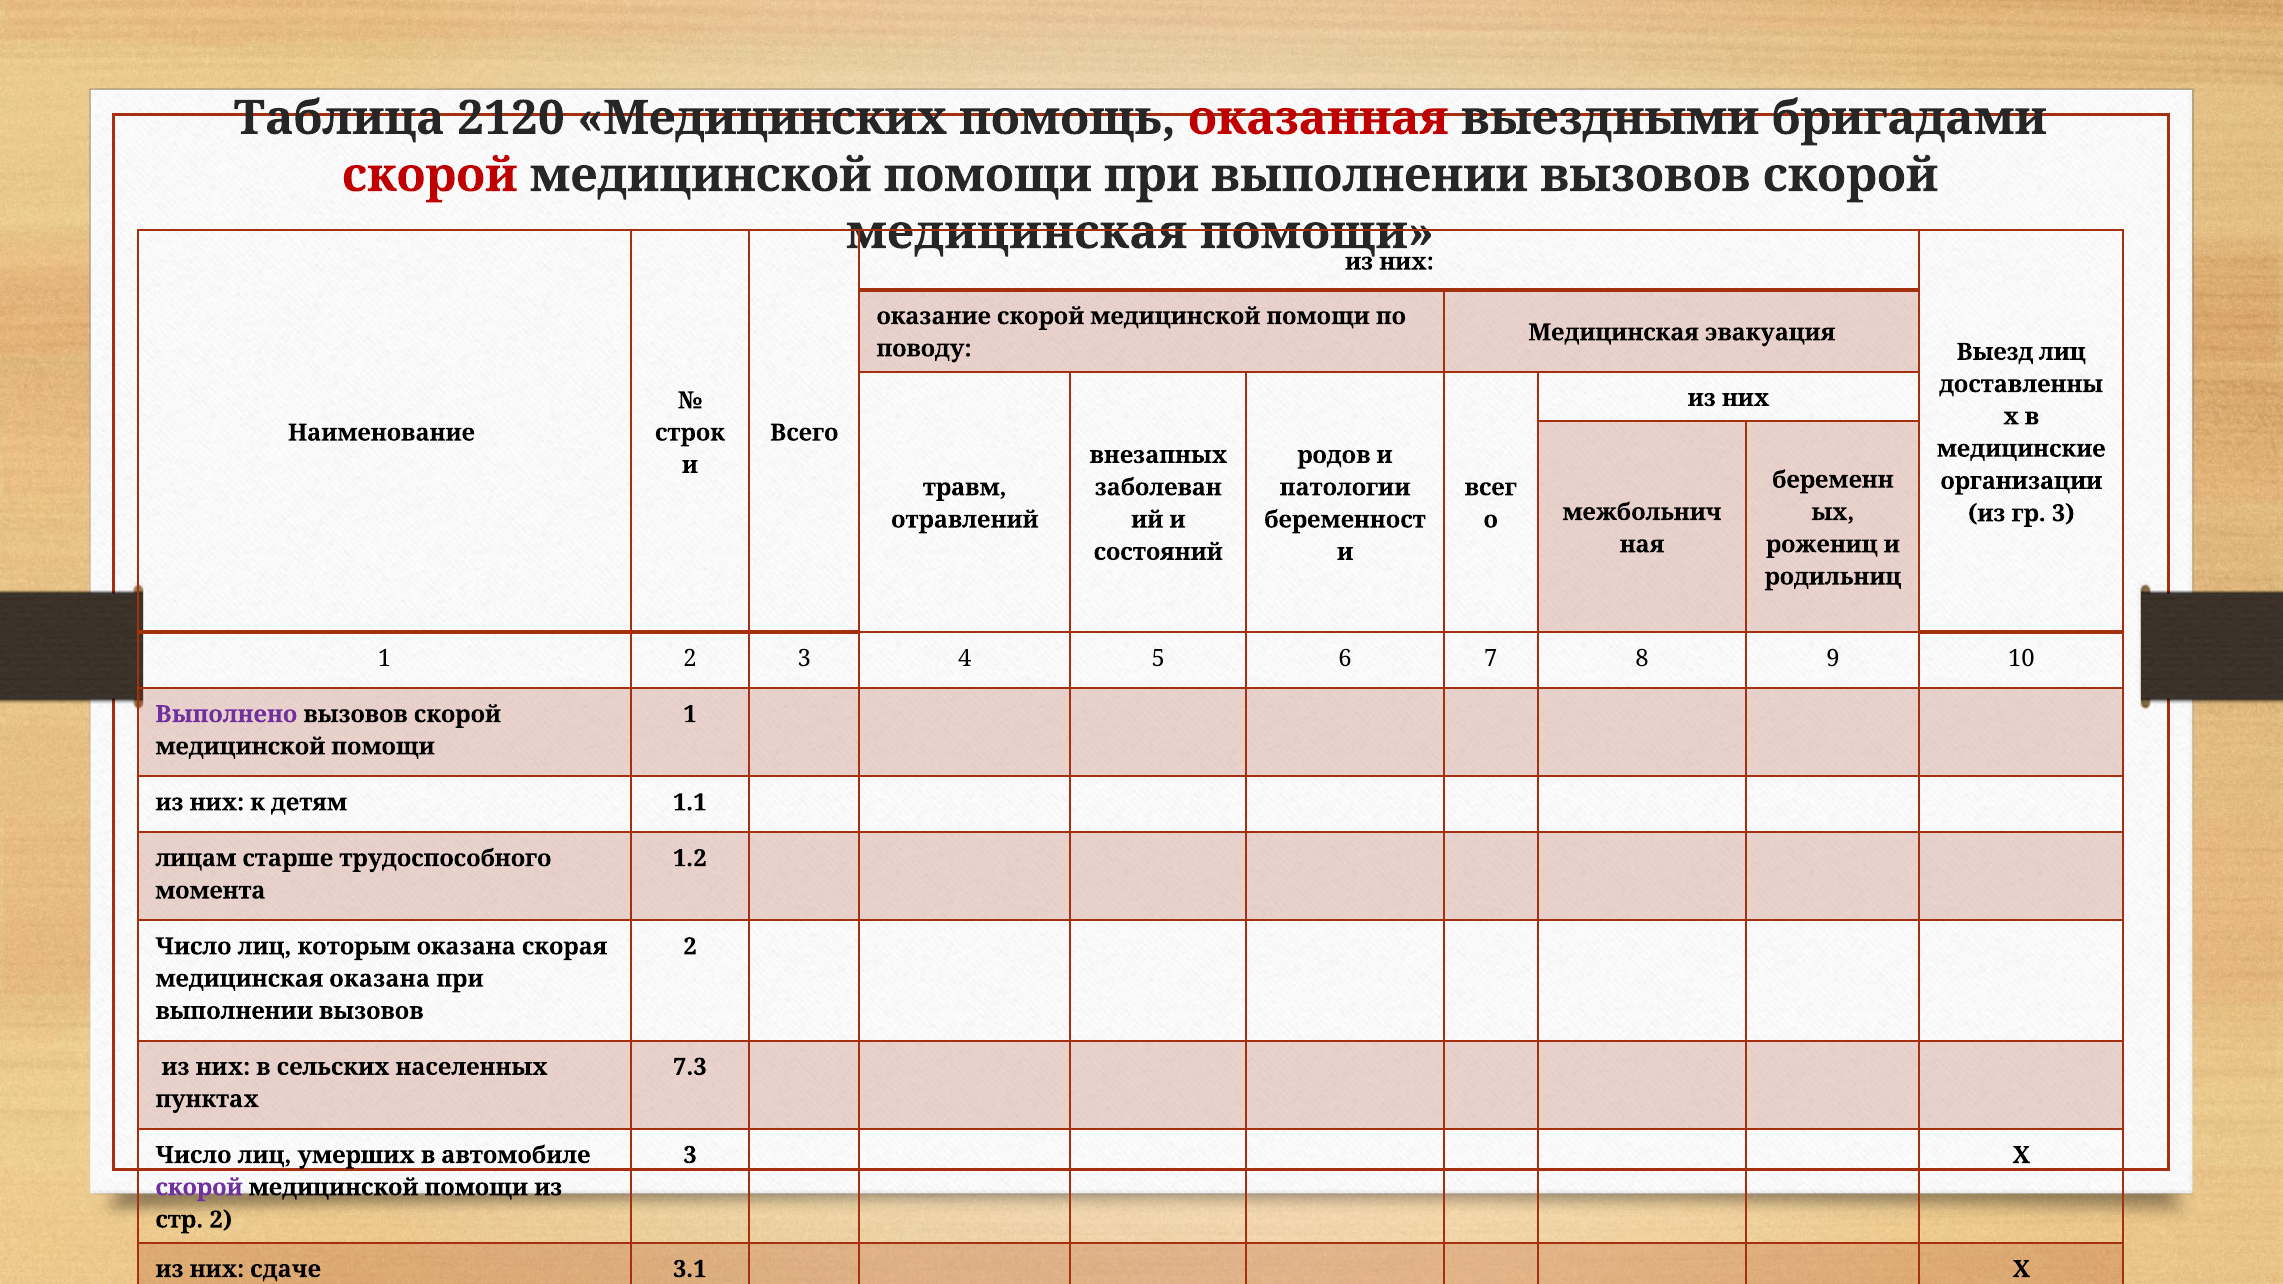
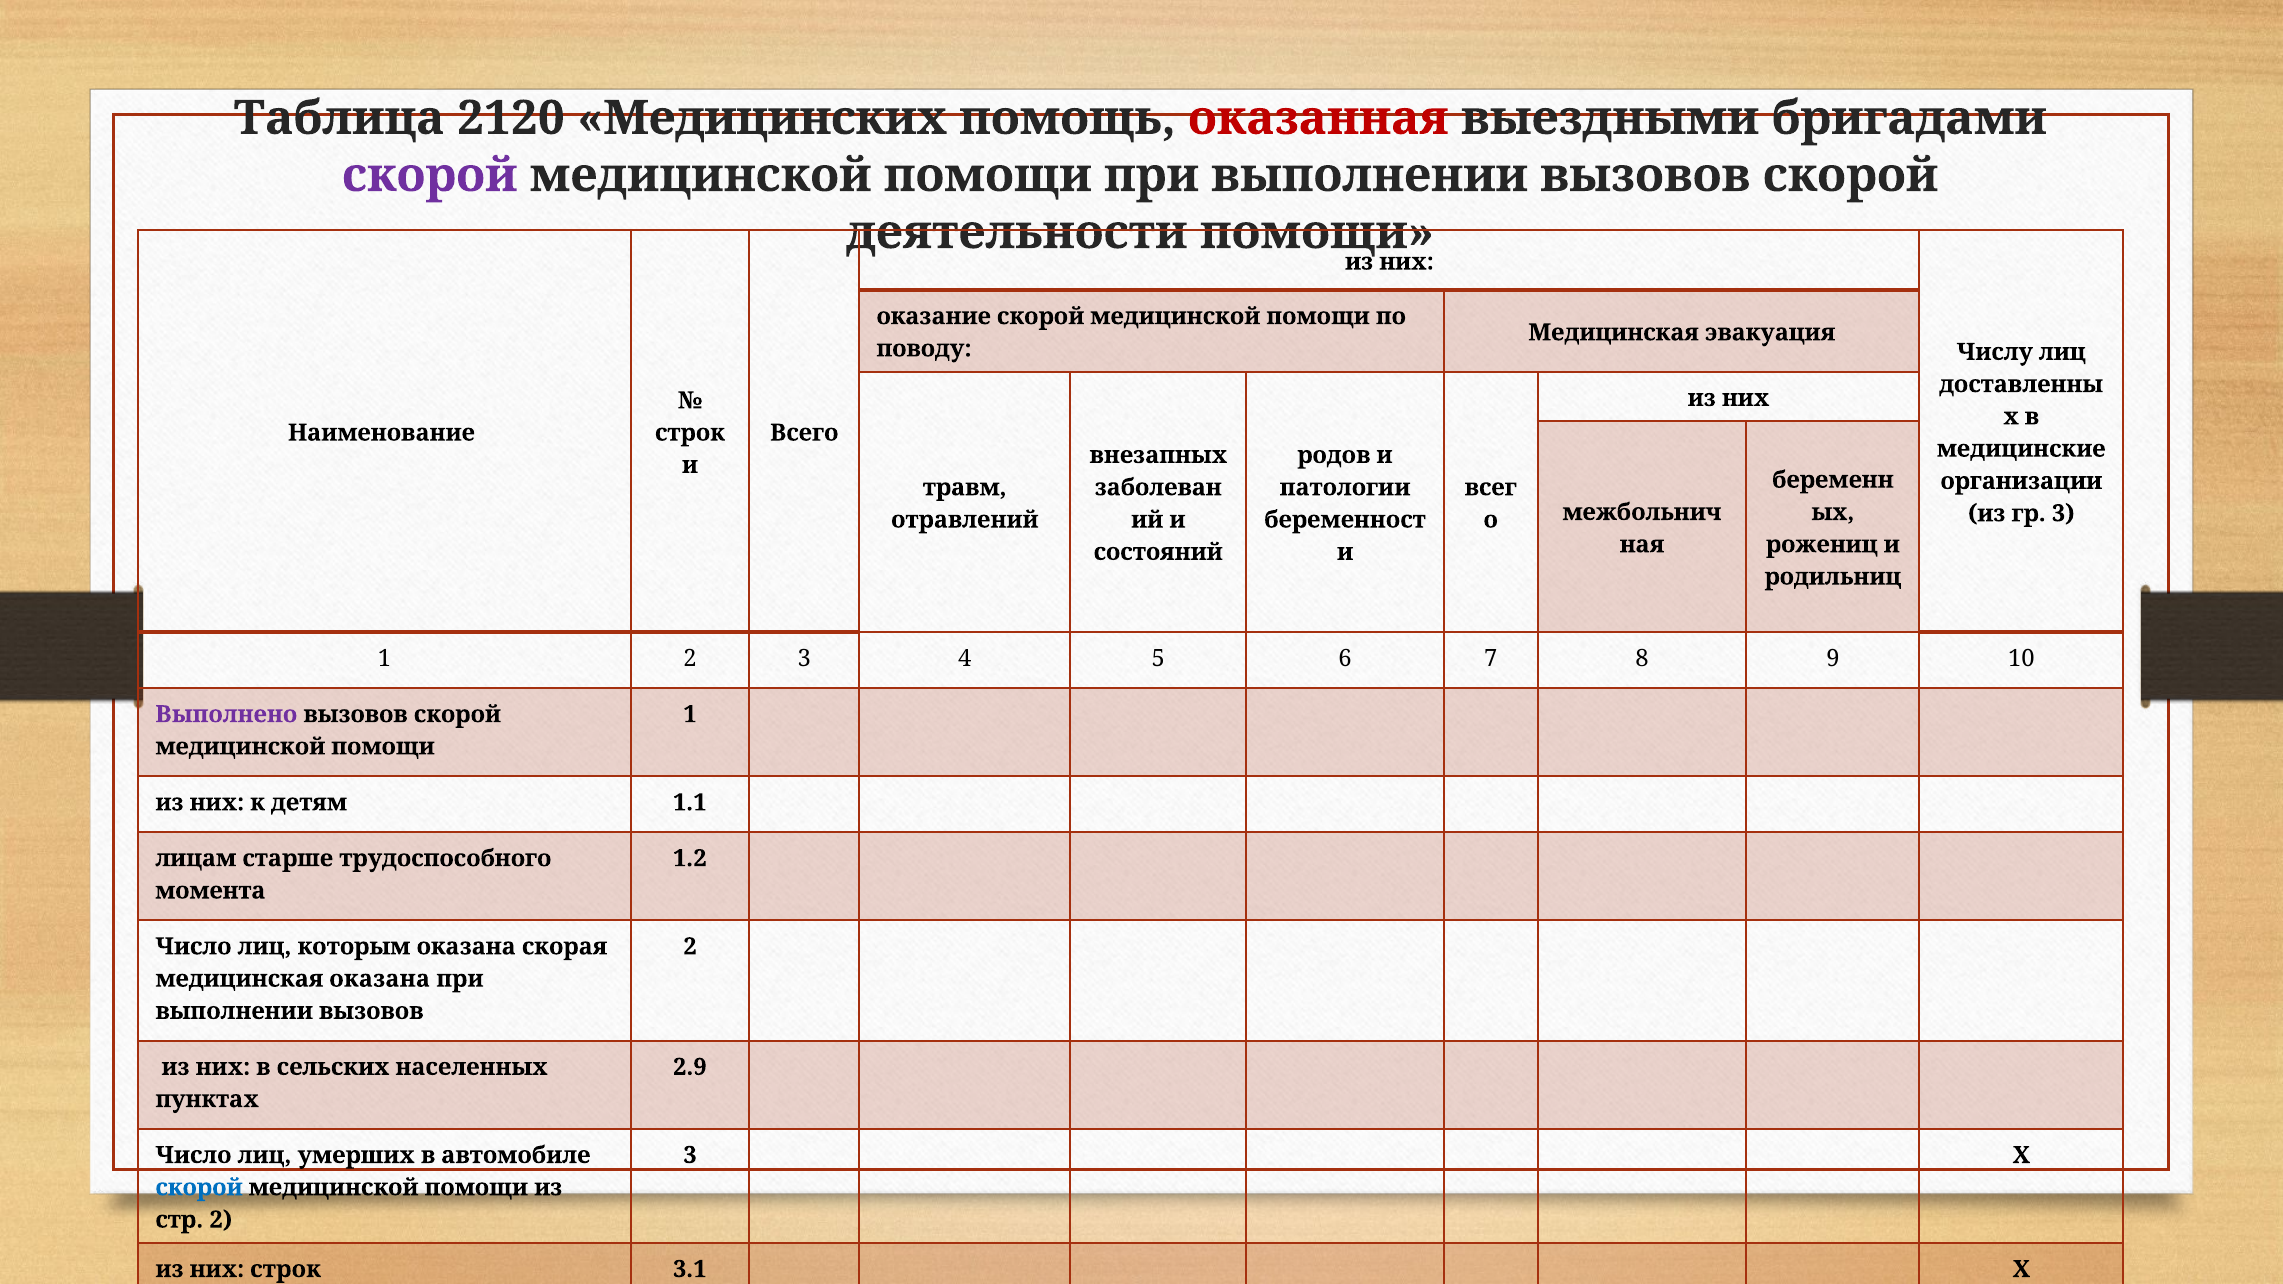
скорой colour: red -> purple (430, 175)
медицинская: медицинская -> деятельности (1017, 232)
Выезд: Выезд -> Числу (1995, 352)
7.3: 7.3 -> 2.9 (690, 1067)
скорой colour: purple -> blue (199, 1188)
них сдаче: сдаче -> строк (286, 1269)
